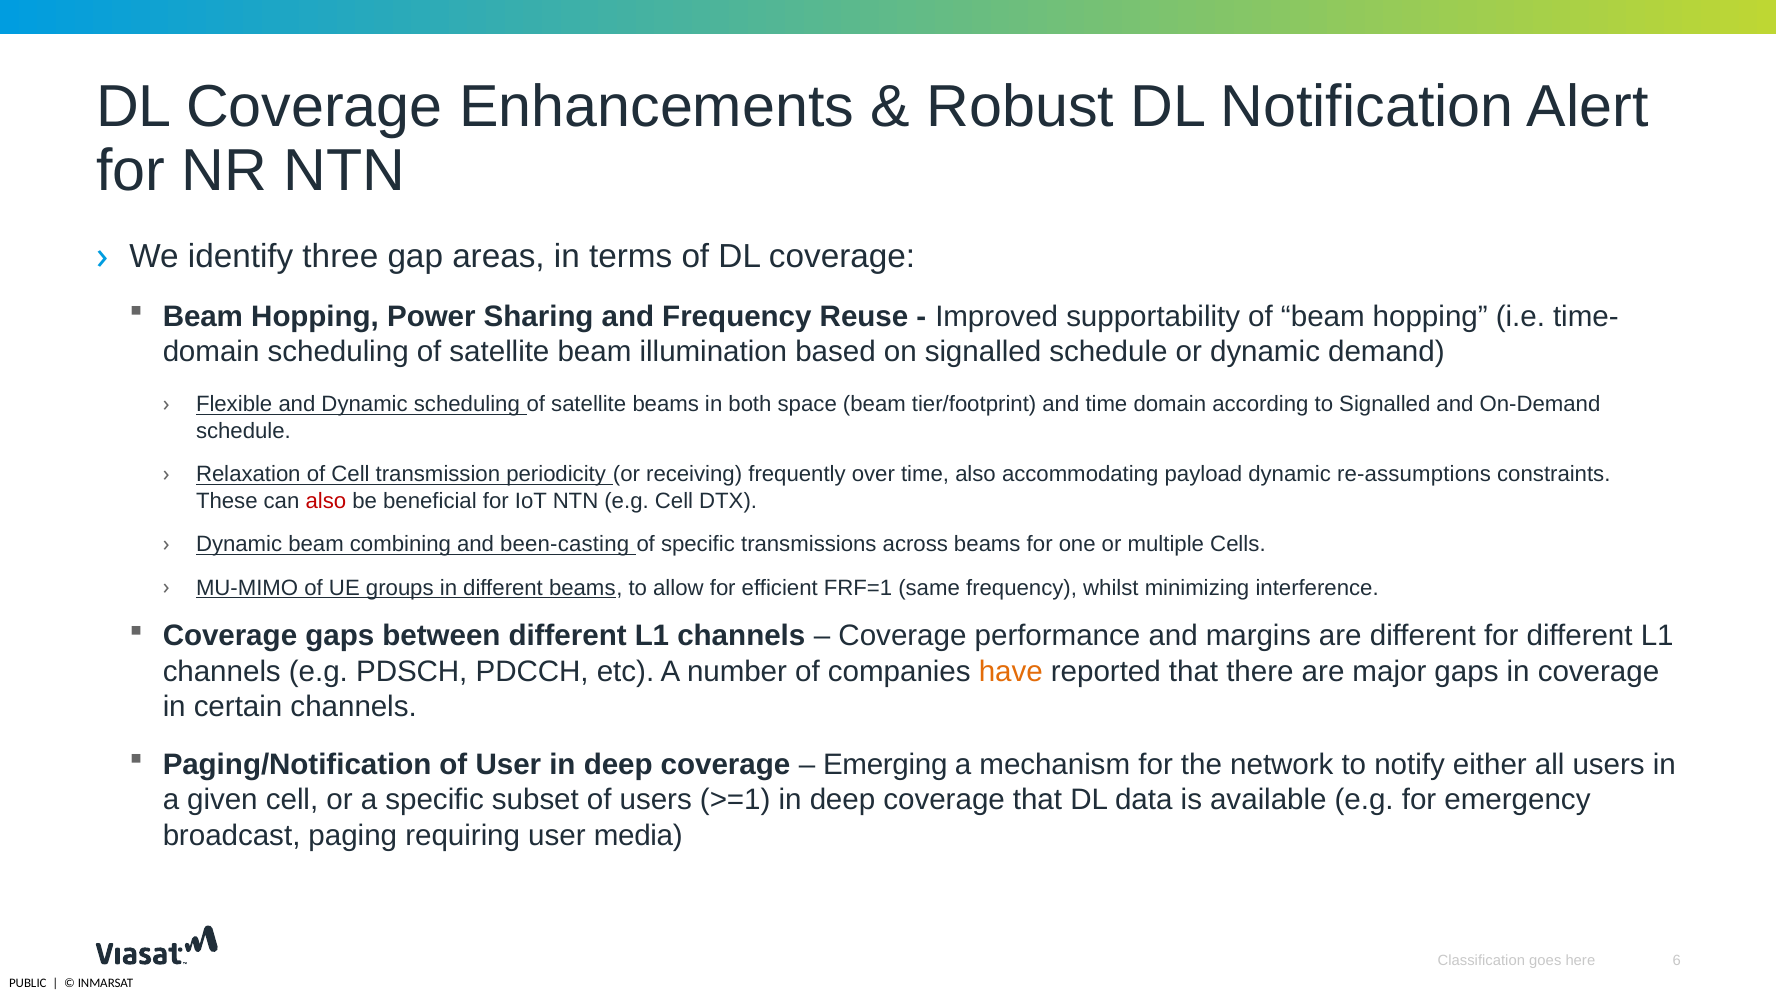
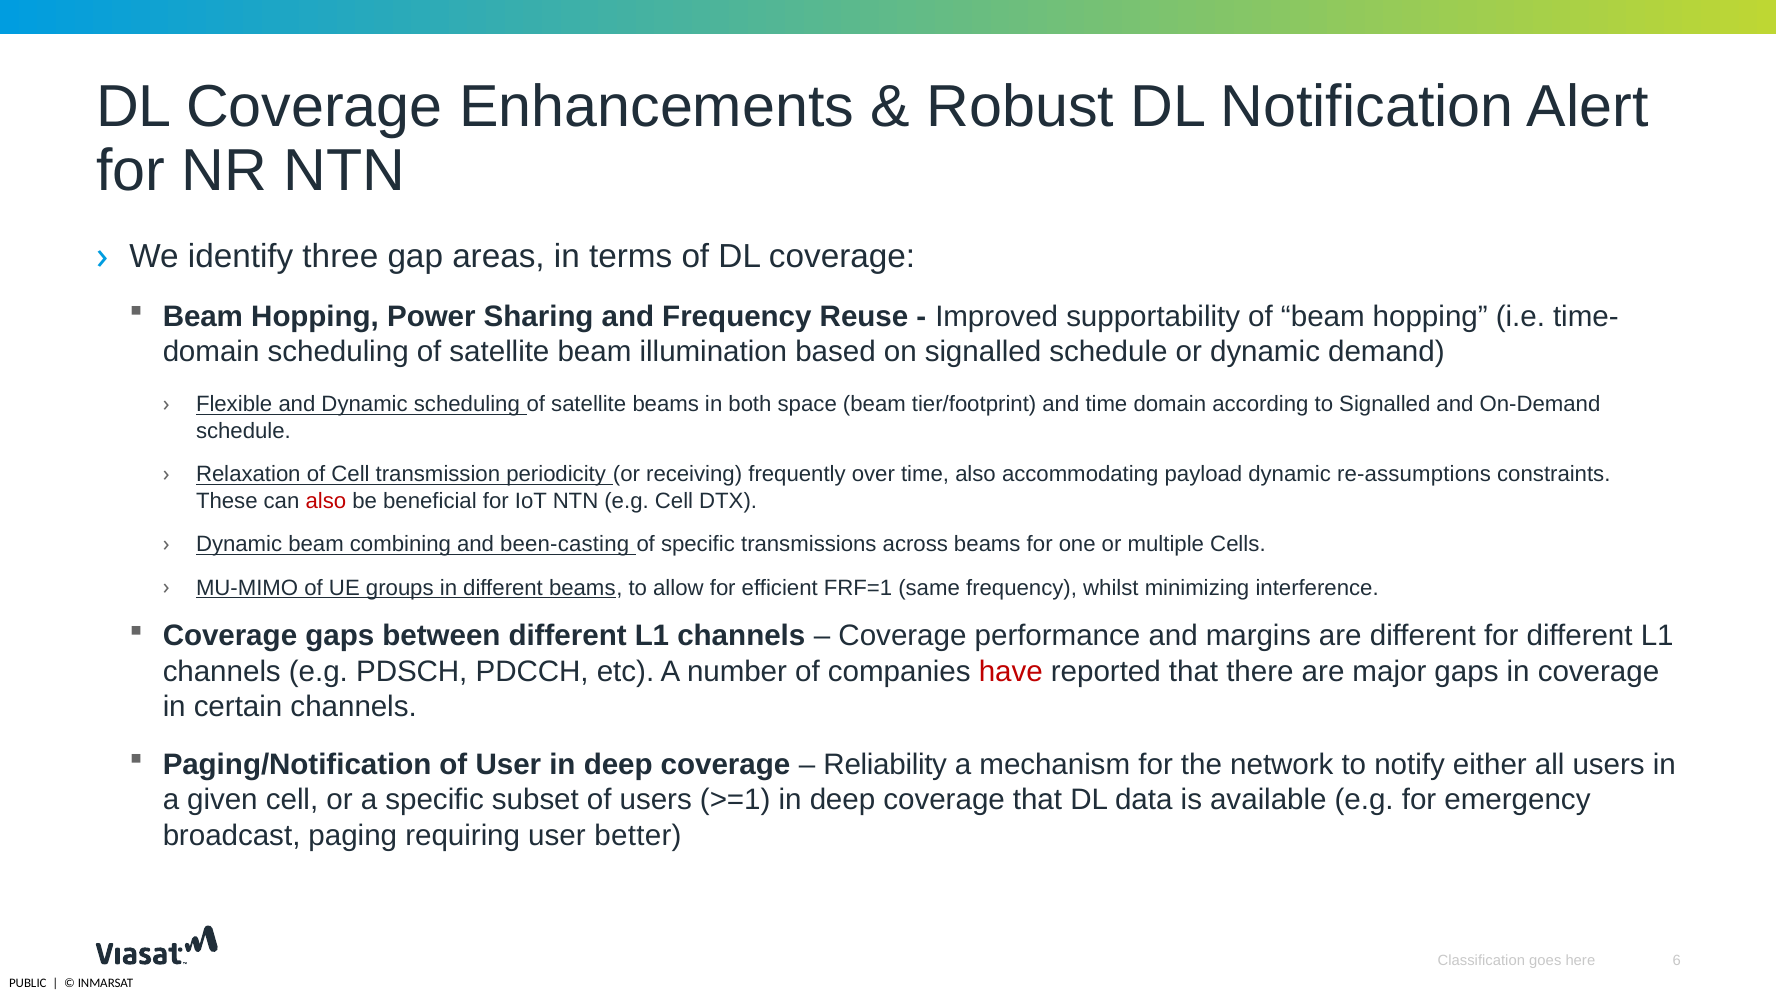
have colour: orange -> red (1011, 672)
Emerging: Emerging -> Reliability (885, 765)
media: media -> better (638, 836)
